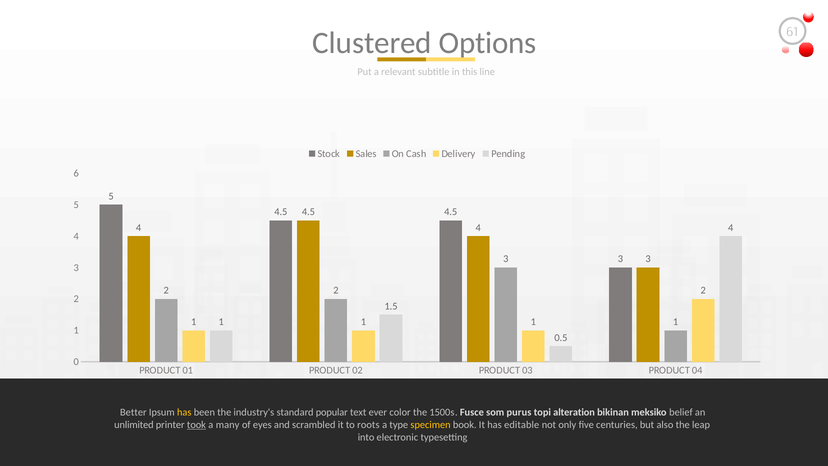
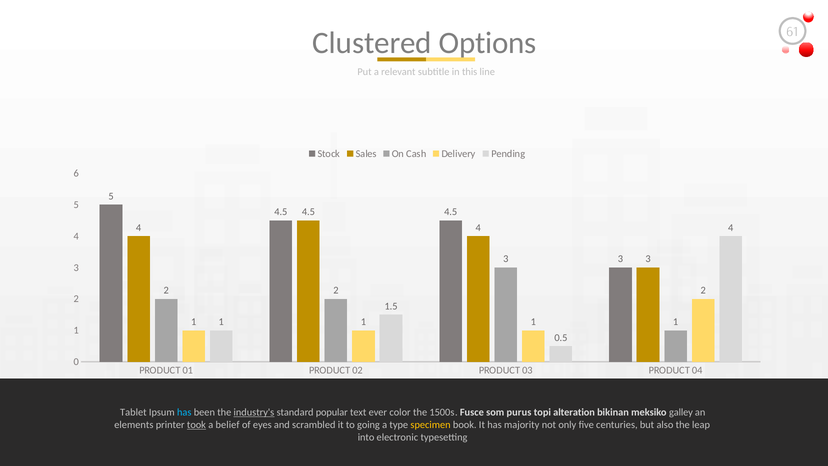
Better: Better -> Tablet (133, 412)
has colour: yellow -> light blue (184, 412)
industry's underline: none -> present (254, 412)
belief: belief -> galley (681, 412)
unlimited: unlimited -> elements (134, 424)
many: many -> belief (228, 424)
roots: roots -> going (368, 424)
editable: editable -> majority (522, 424)
